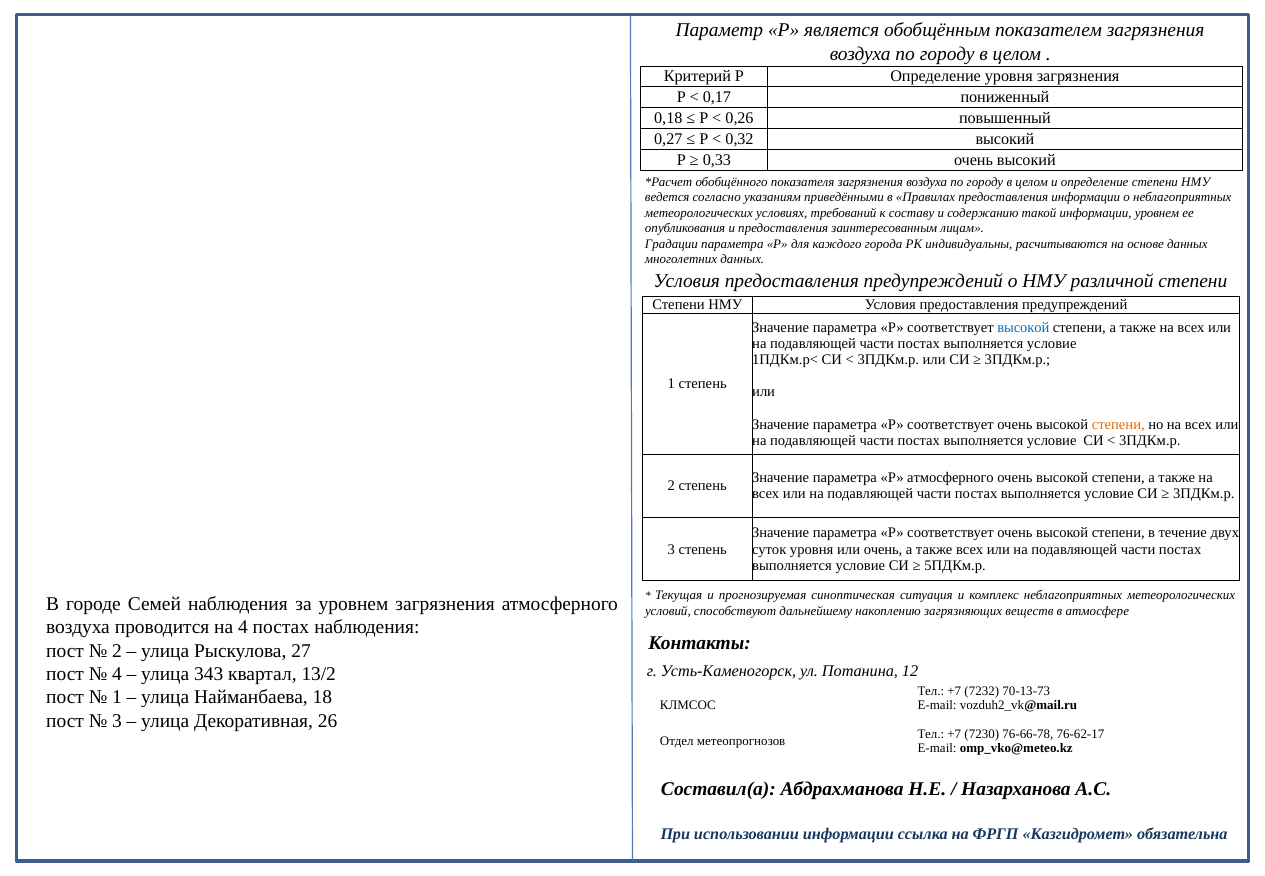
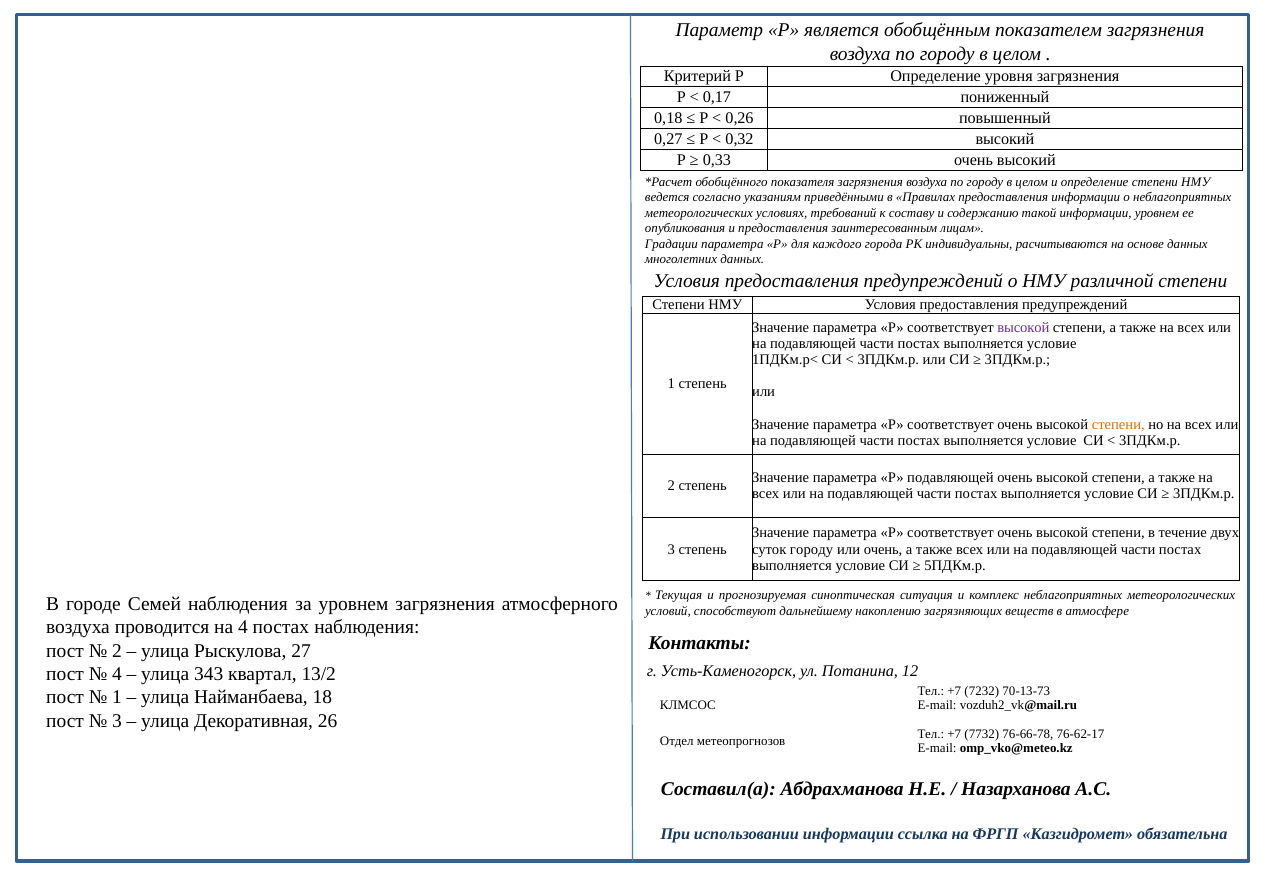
высокой colour: blue -> purple (1023, 327)
Р атмосферного: атмосферного -> подавляющей (950, 478)
суток уровня: уровня -> городу (812, 549)
7230: 7230 -> 7732 (982, 734)
